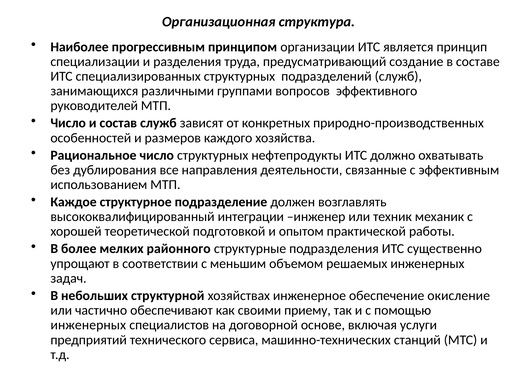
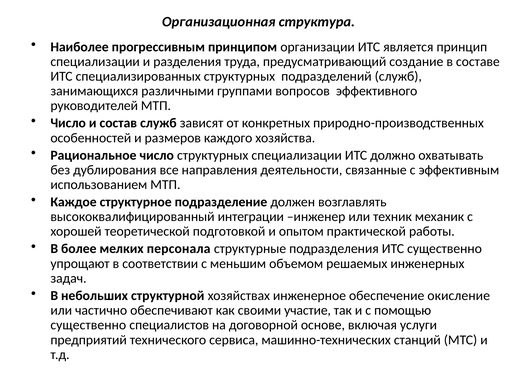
структурных нефтепродукты: нефтепродукты -> специализации (297, 155)
районного: районного -> персонала (179, 249)
приему: приему -> участие (308, 310)
инженерных: инженерных -> существенно (88, 325)
